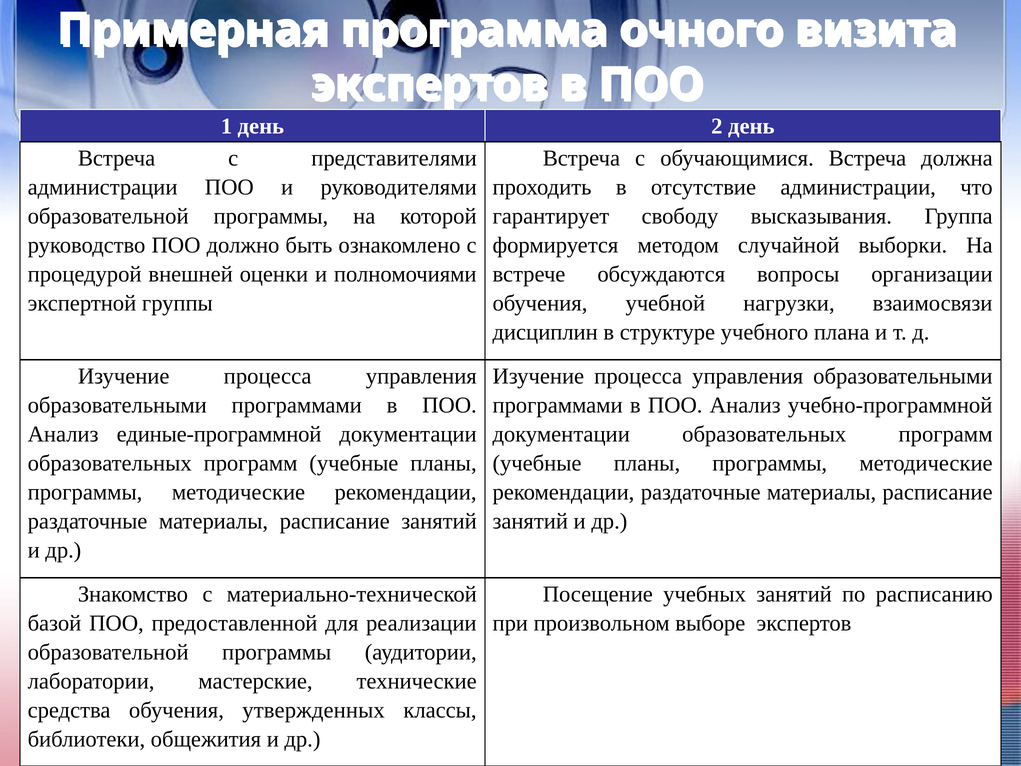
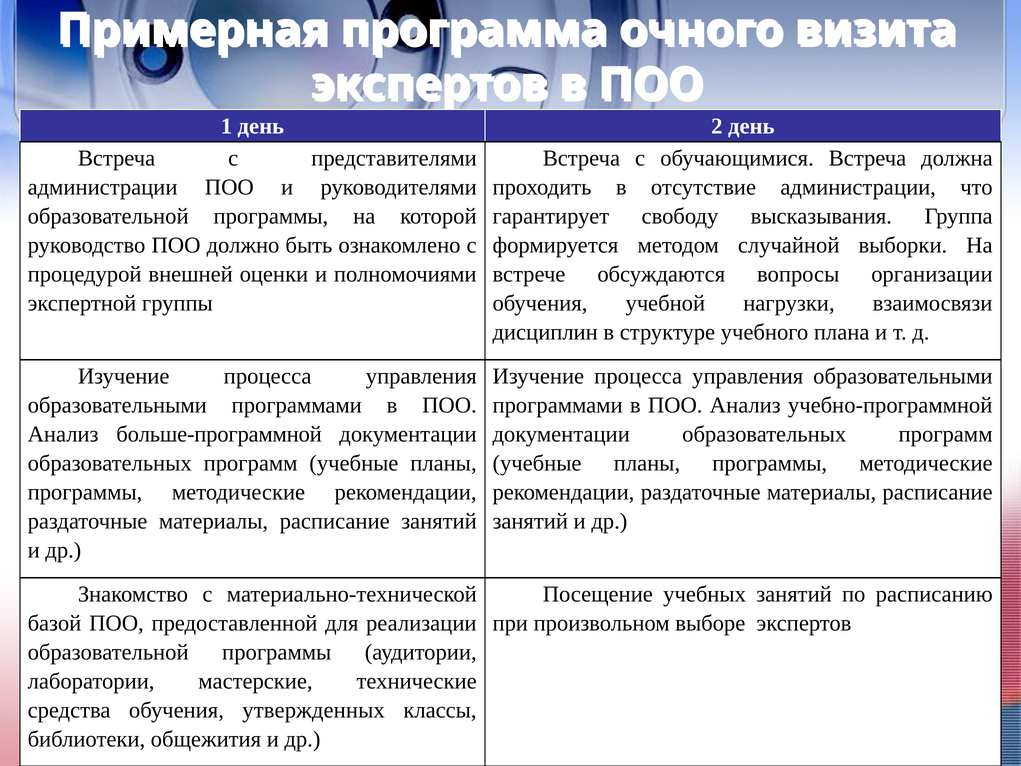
единые-программной: единые-программной -> больше-программной (219, 434)
